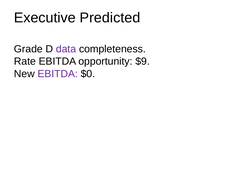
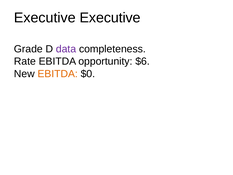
Executive Predicted: Predicted -> Executive (110, 18)
$9: $9 -> $6 (143, 61)
EBITDA colour: purple -> orange (58, 74)
